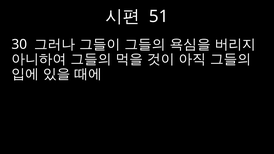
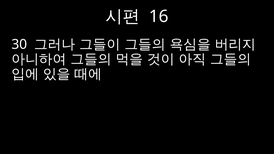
51: 51 -> 16 (159, 16)
